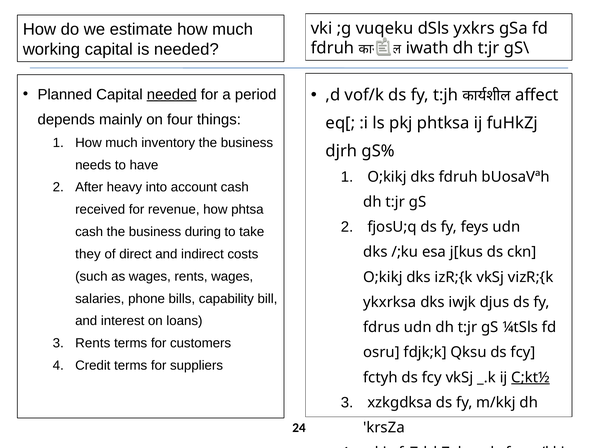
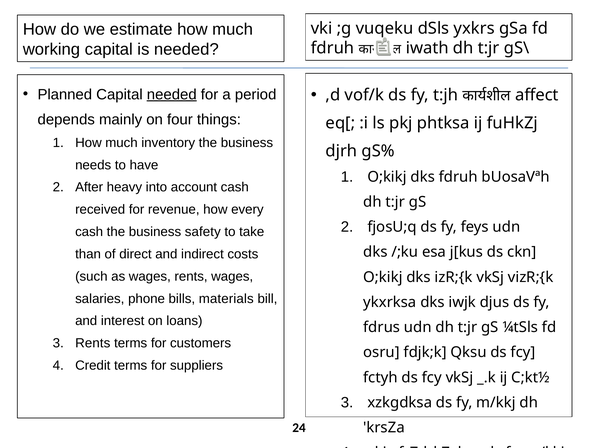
phtsa: phtsa -> every (247, 210)
during: during -> safety (203, 232)
they: they -> than (88, 254)
capability: capability -> materials (226, 299)
C;kt½ underline: present -> none (530, 378)
